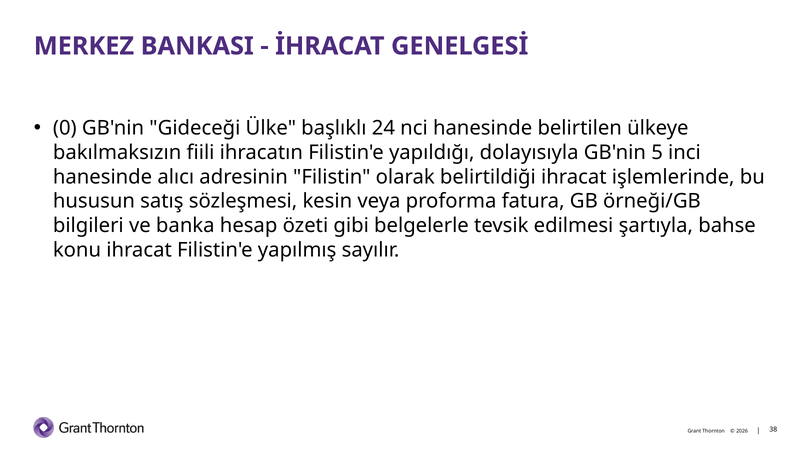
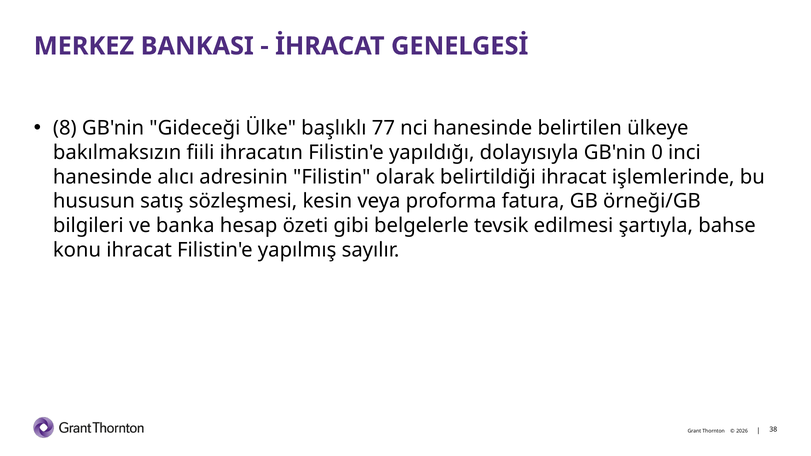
0: 0 -> 8 (65, 128)
24: 24 -> 77 (383, 128)
5: 5 -> 0 (657, 153)
